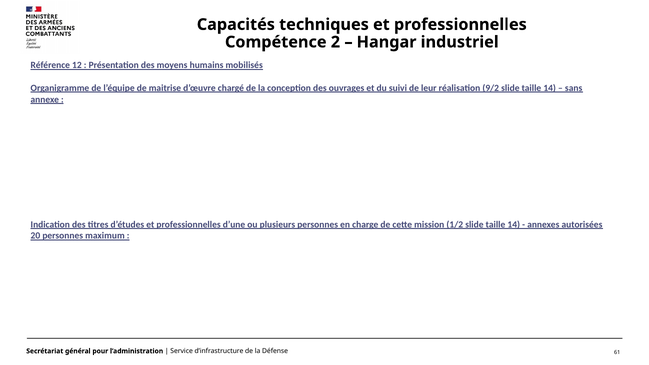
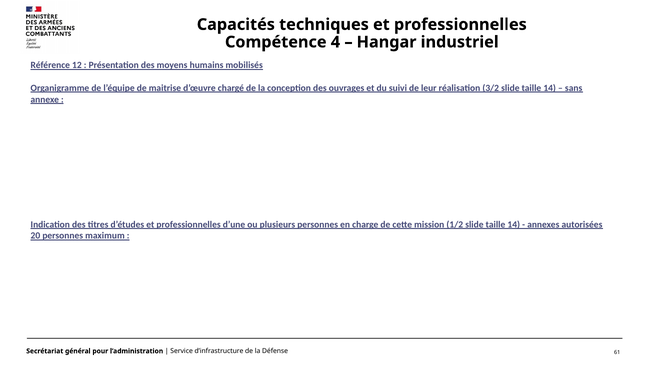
2: 2 -> 4 (335, 42)
9/2: 9/2 -> 3/2 (491, 88)
